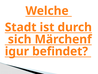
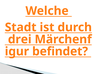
sich: sich -> drei (20, 39)
